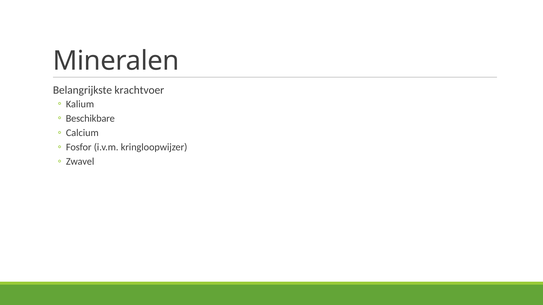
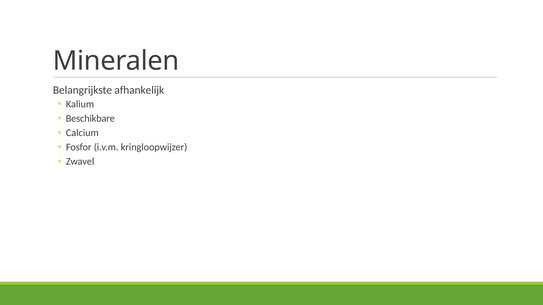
krachtvoer: krachtvoer -> afhankelijk (139, 90)
